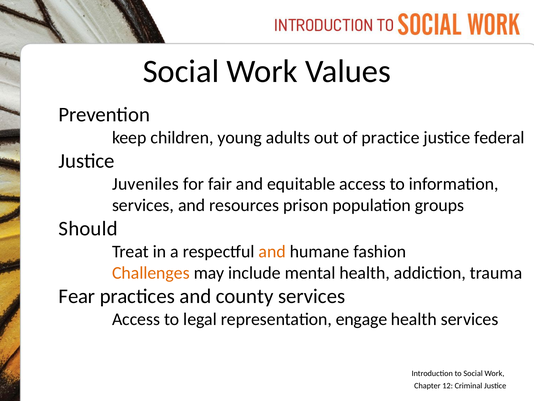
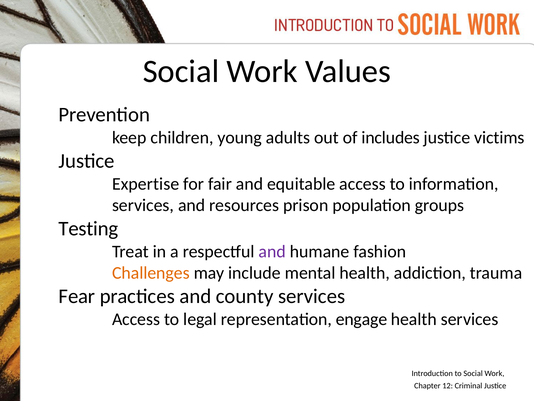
practice: practice -> includes (391, 137)
federal: federal -> victims (499, 137)
Juveniles: Juveniles -> Expertise (146, 184)
Should: Should -> Testing (88, 228)
and colour: orange -> purple (272, 251)
